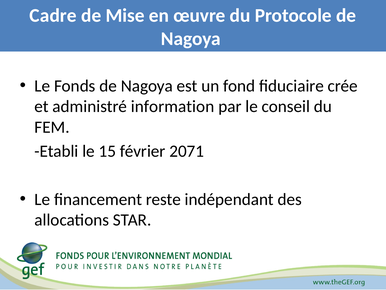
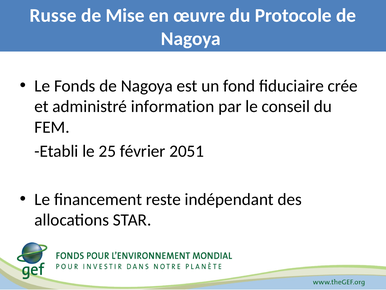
Cadre: Cadre -> Russe (53, 15)
15: 15 -> 25 (107, 151)
2071: 2071 -> 2051 (187, 151)
